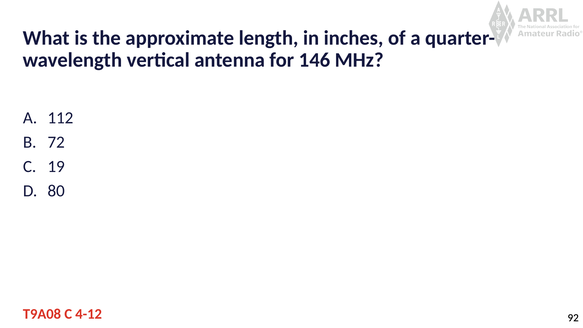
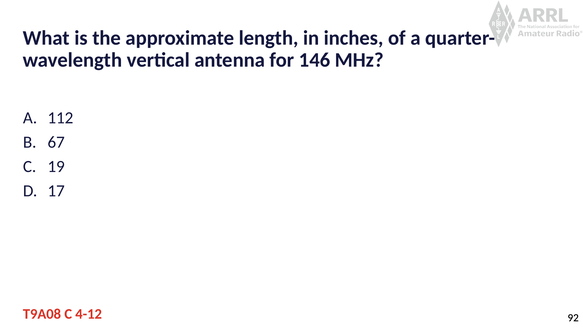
72: 72 -> 67 (56, 142)
80: 80 -> 17 (56, 191)
